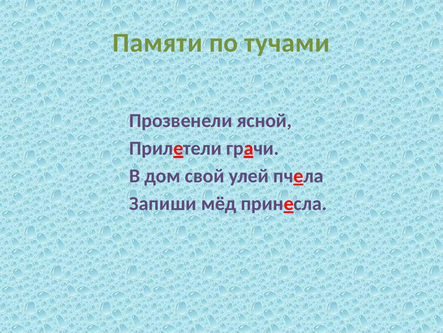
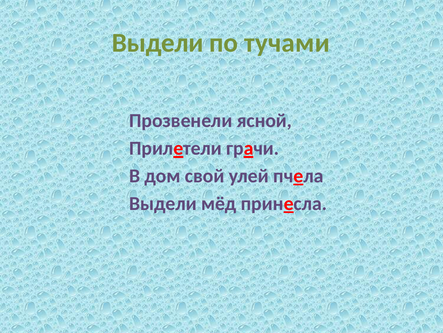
Памяти: Памяти -> Выдели (158, 43)
Запиши: Запиши -> Выдели (163, 203)
